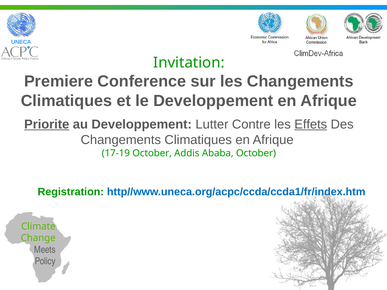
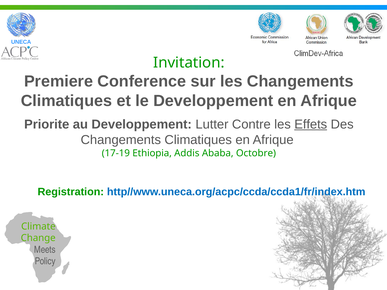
Priorite underline: present -> none (47, 124)
17-19 October: October -> Ethiopia (152, 153)
Ababa October: October -> Octobre (256, 153)
